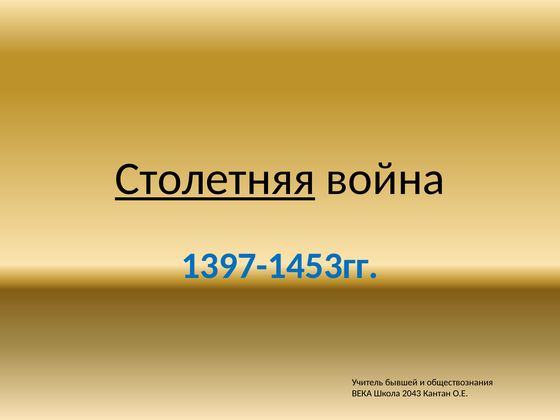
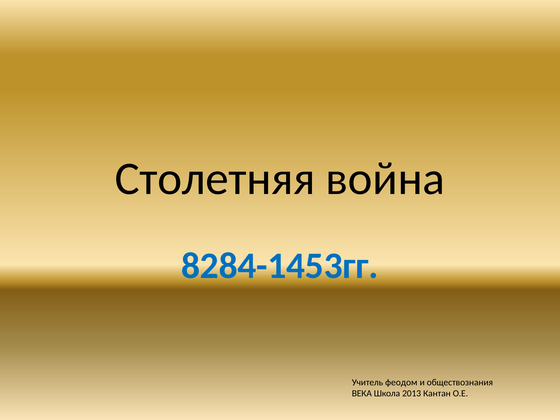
Столетняя underline: present -> none (215, 179)
1397-1453гг: 1397-1453гг -> 8284-1453гг (280, 266)
бывшей: бывшей -> феодом (401, 382)
2043: 2043 -> 2013 (412, 394)
